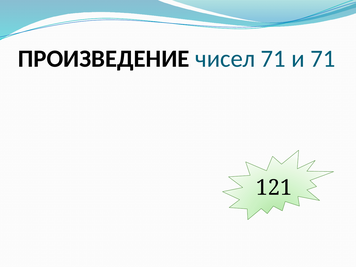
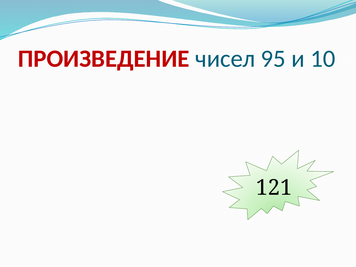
ПРОИЗВЕДЕНИЕ colour: black -> red (104, 59)
чисел 71: 71 -> 95 (273, 59)
и 71: 71 -> 10 (323, 59)
